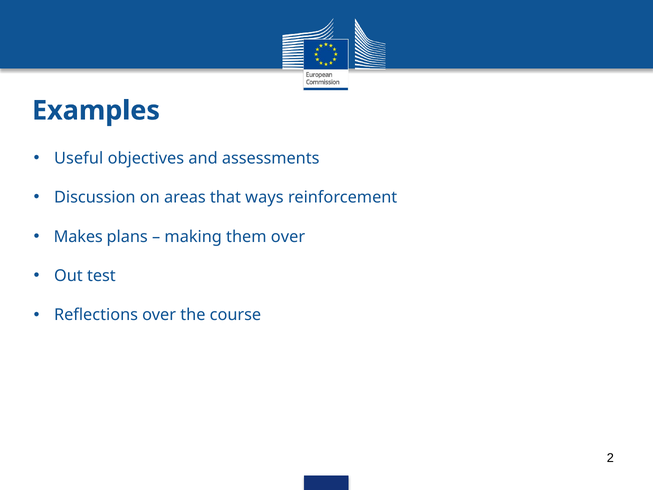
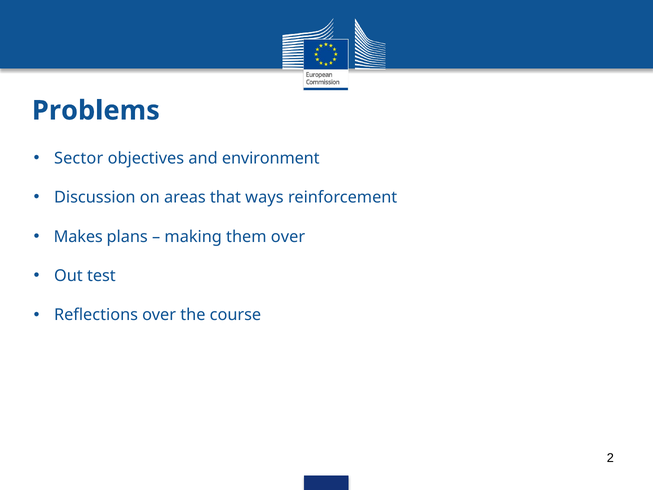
Examples: Examples -> Problems (96, 111)
Useful: Useful -> Sector (79, 158)
assessments: assessments -> environment (271, 158)
